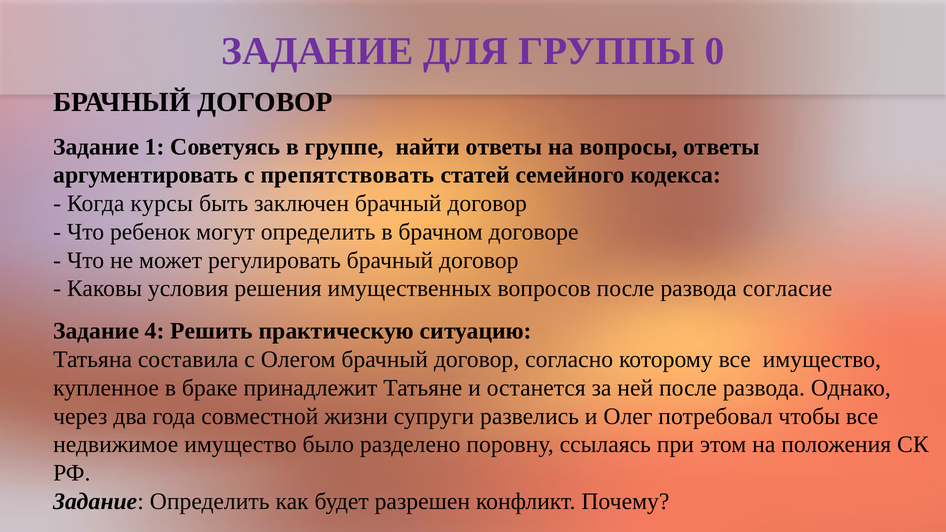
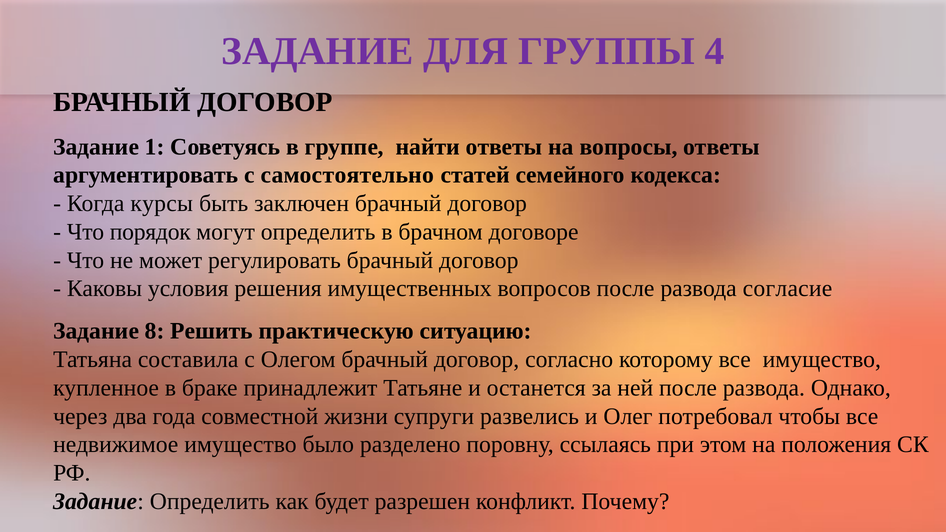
0: 0 -> 4 (715, 51)
препятствовать: препятствовать -> самостоятельно (347, 175)
ребенок: ребенок -> порядок (150, 232)
4: 4 -> 8 (155, 331)
